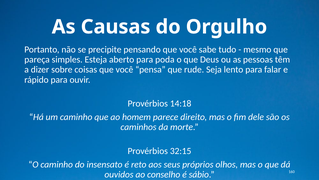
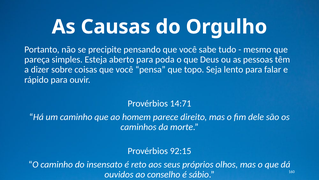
rude: rude -> topo (194, 69)
14:18: 14:18 -> 14:71 (181, 103)
32:15: 32:15 -> 92:15 (181, 151)
